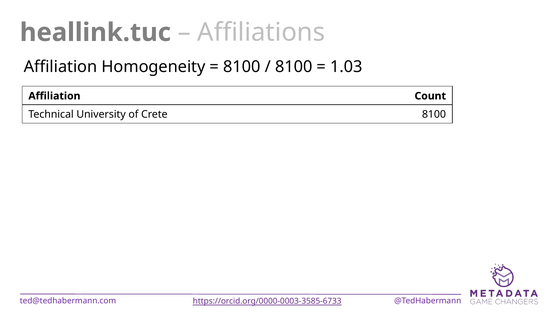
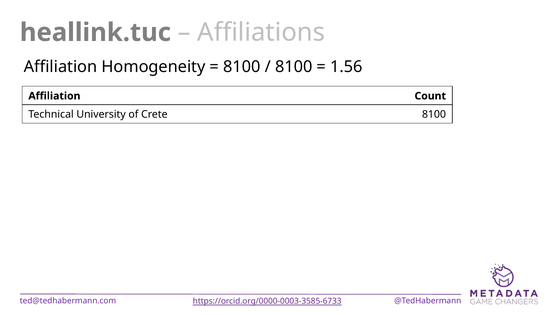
1.03: 1.03 -> 1.56 (346, 67)
